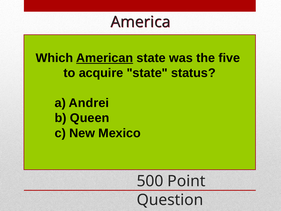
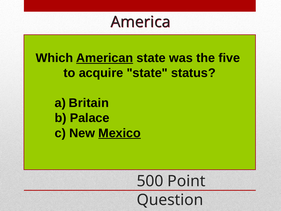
Andrei: Andrei -> Britain (89, 103)
Queen: Queen -> Palace (90, 118)
Mexico underline: none -> present (120, 133)
